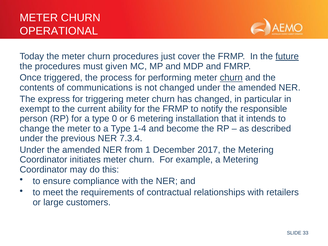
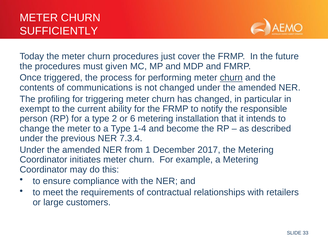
OPERATIONAL: OPERATIONAL -> SUFFICIENTLY (59, 31)
future underline: present -> none (287, 56)
express: express -> profiling (54, 99)
0: 0 -> 2 (114, 119)
